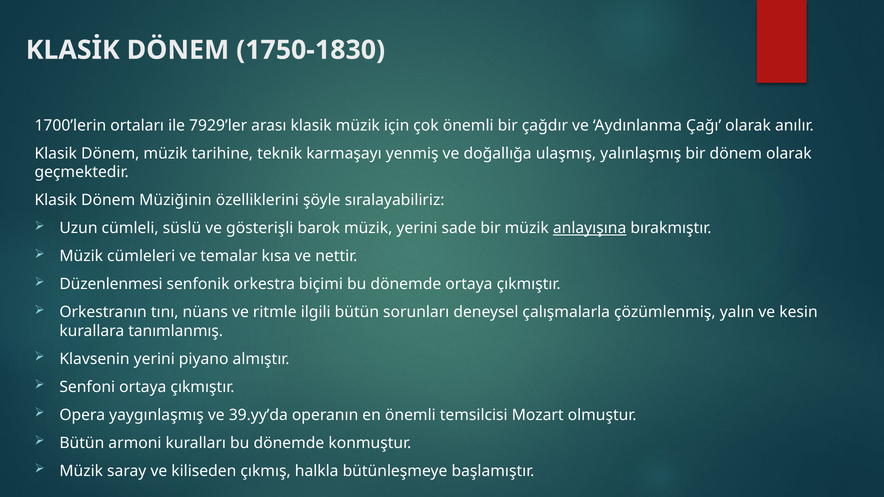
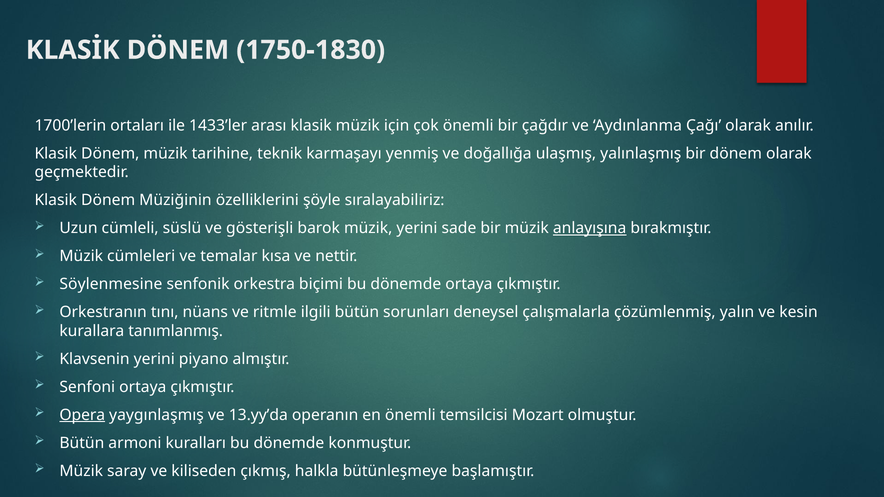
7929’ler: 7929’ler -> 1433’ler (218, 125)
Düzenlenmesi: Düzenlenmesi -> Söylenmesine (111, 284)
Opera underline: none -> present (82, 415)
39.yy’da: 39.yy’da -> 13.yy’da (258, 415)
